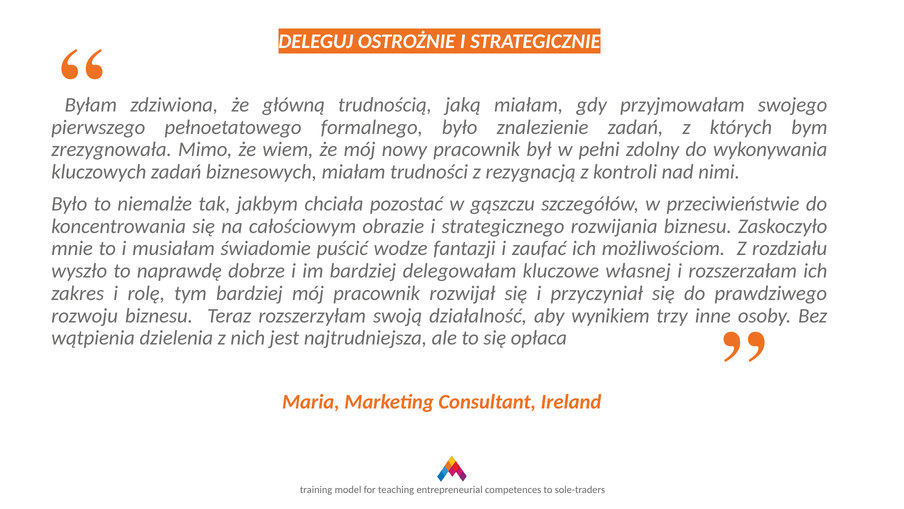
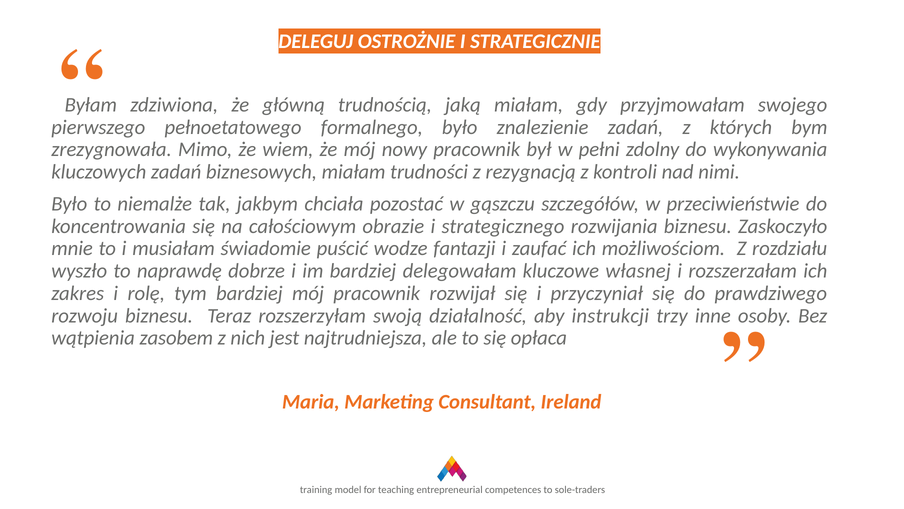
wynikiem: wynikiem -> instrukcji (610, 315)
dzielenia: dzielenia -> zasobem (176, 338)
